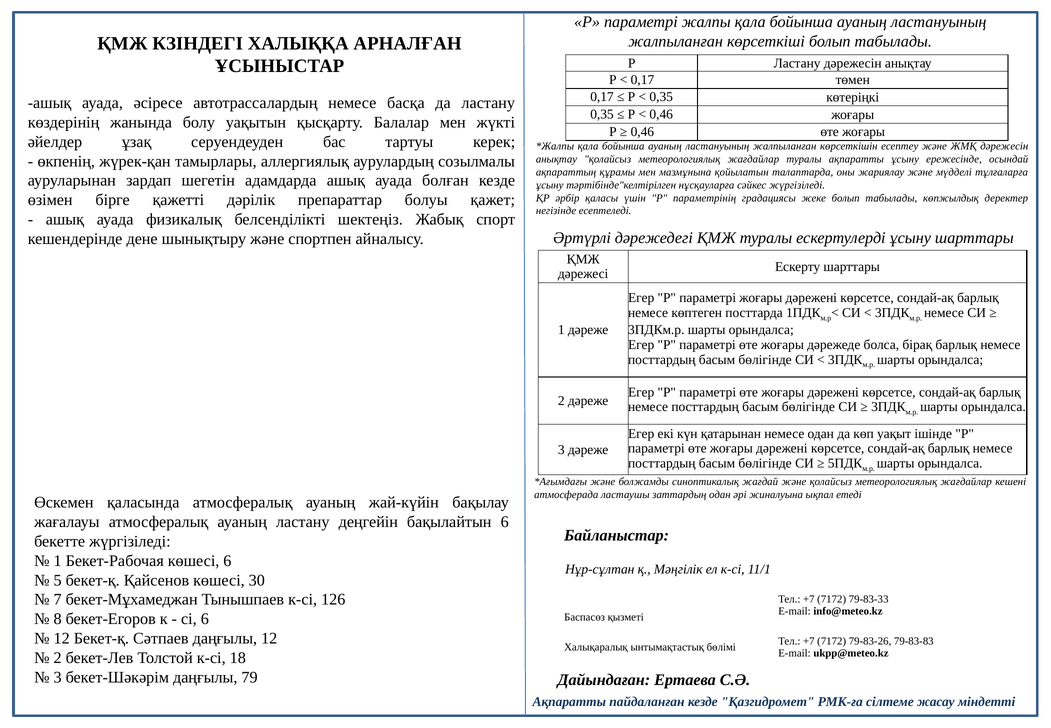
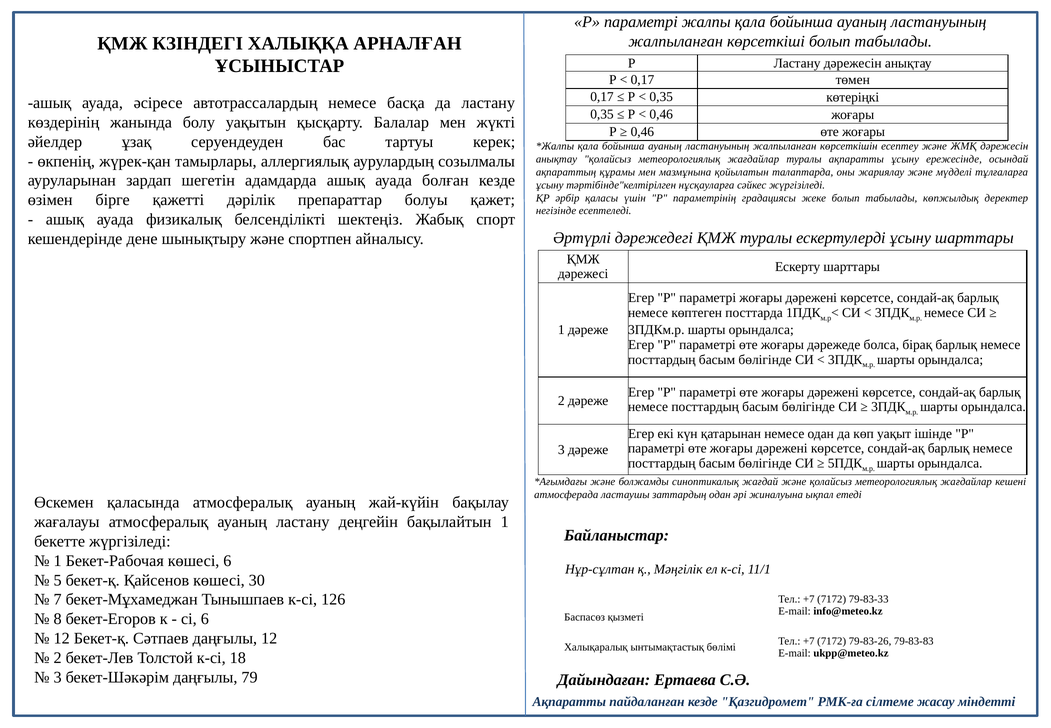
бақылайтын 6: 6 -> 1 (505, 522)
